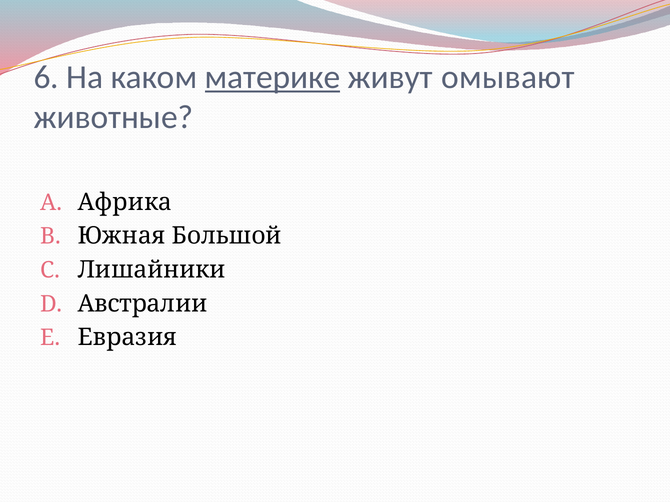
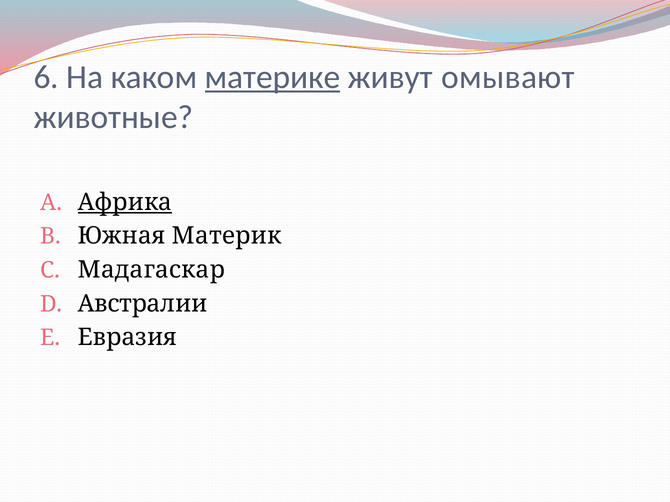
Африка underline: none -> present (125, 202)
Большой: Большой -> Материк (227, 236)
Лишайники: Лишайники -> Мадагаскар (151, 270)
